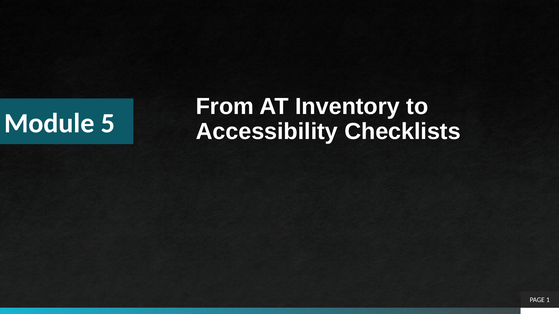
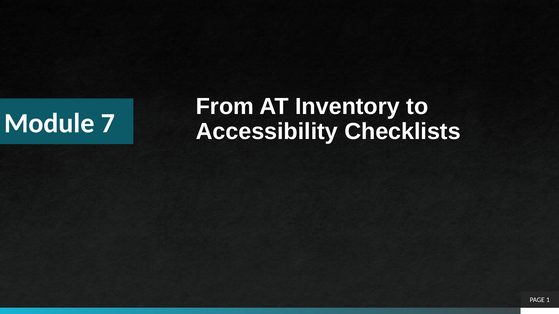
5: 5 -> 7 (108, 123)
